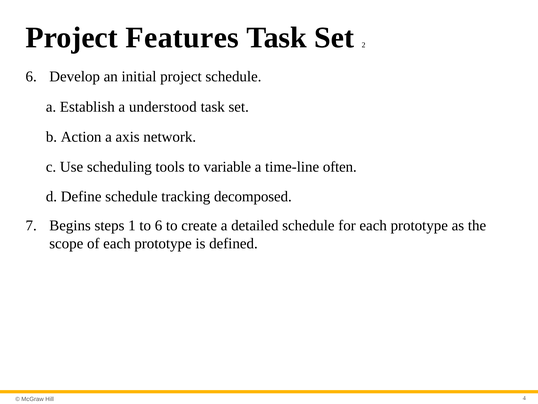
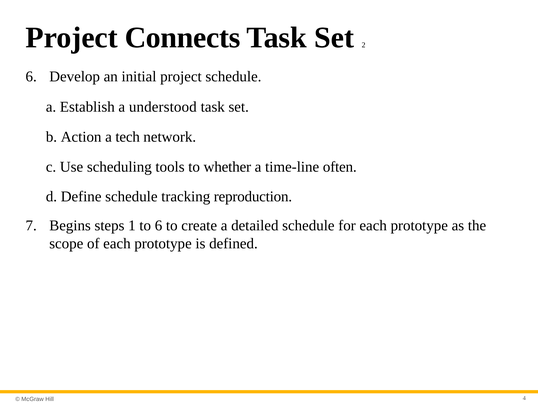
Features: Features -> Connects (183, 38)
axis: axis -> tech (128, 137)
variable: variable -> whether (227, 167)
decomposed: decomposed -> reproduction (253, 196)
